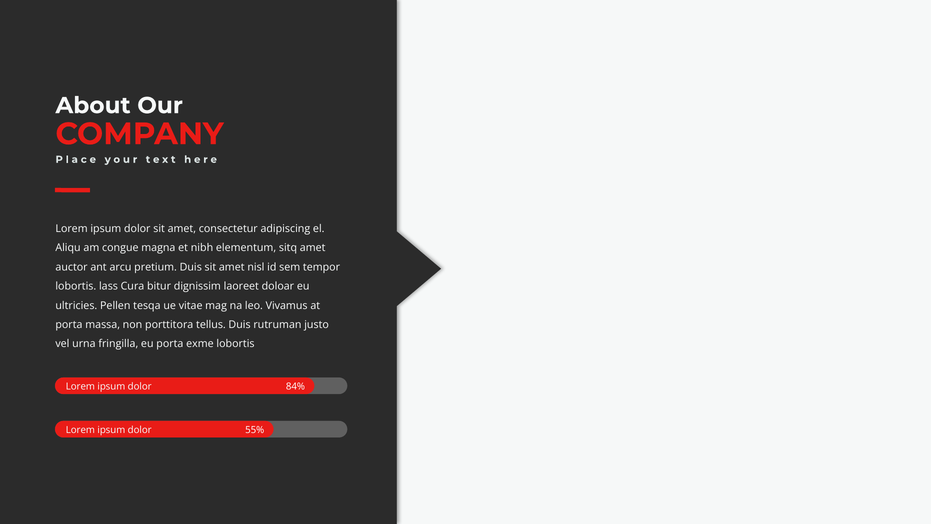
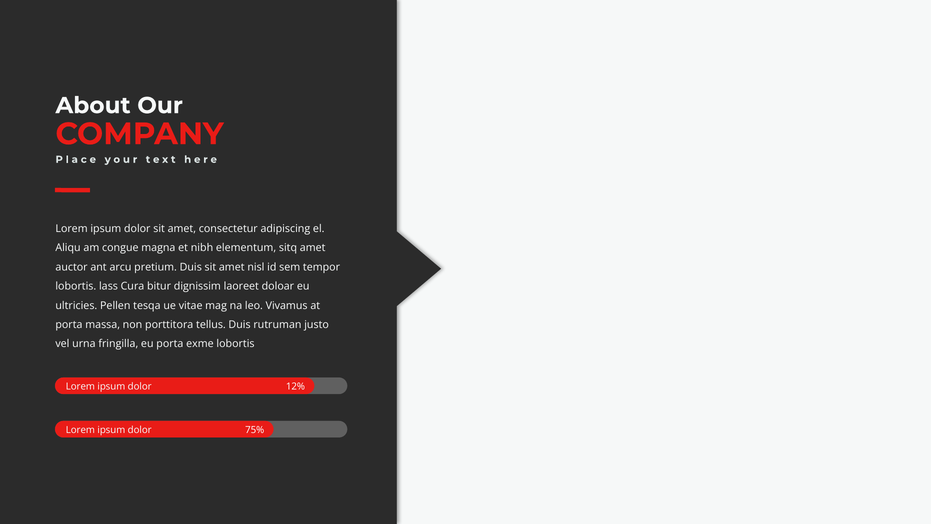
84%: 84% -> 12% (295, 386)
55%: 55% -> 75% (255, 430)
